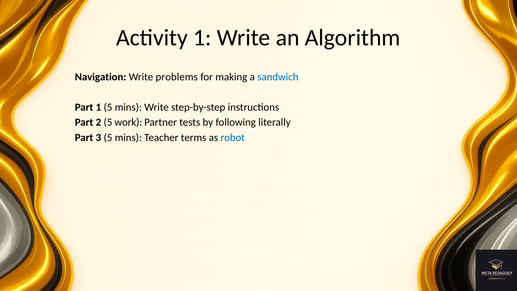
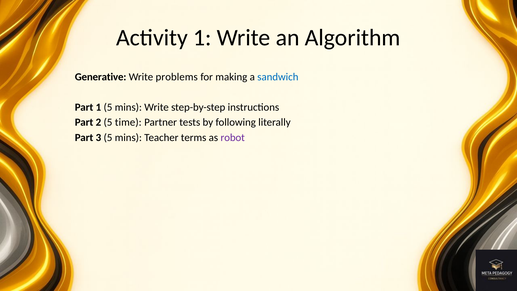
Navigation: Navigation -> Generative (101, 77)
work: work -> time (128, 122)
robot colour: blue -> purple (233, 137)
